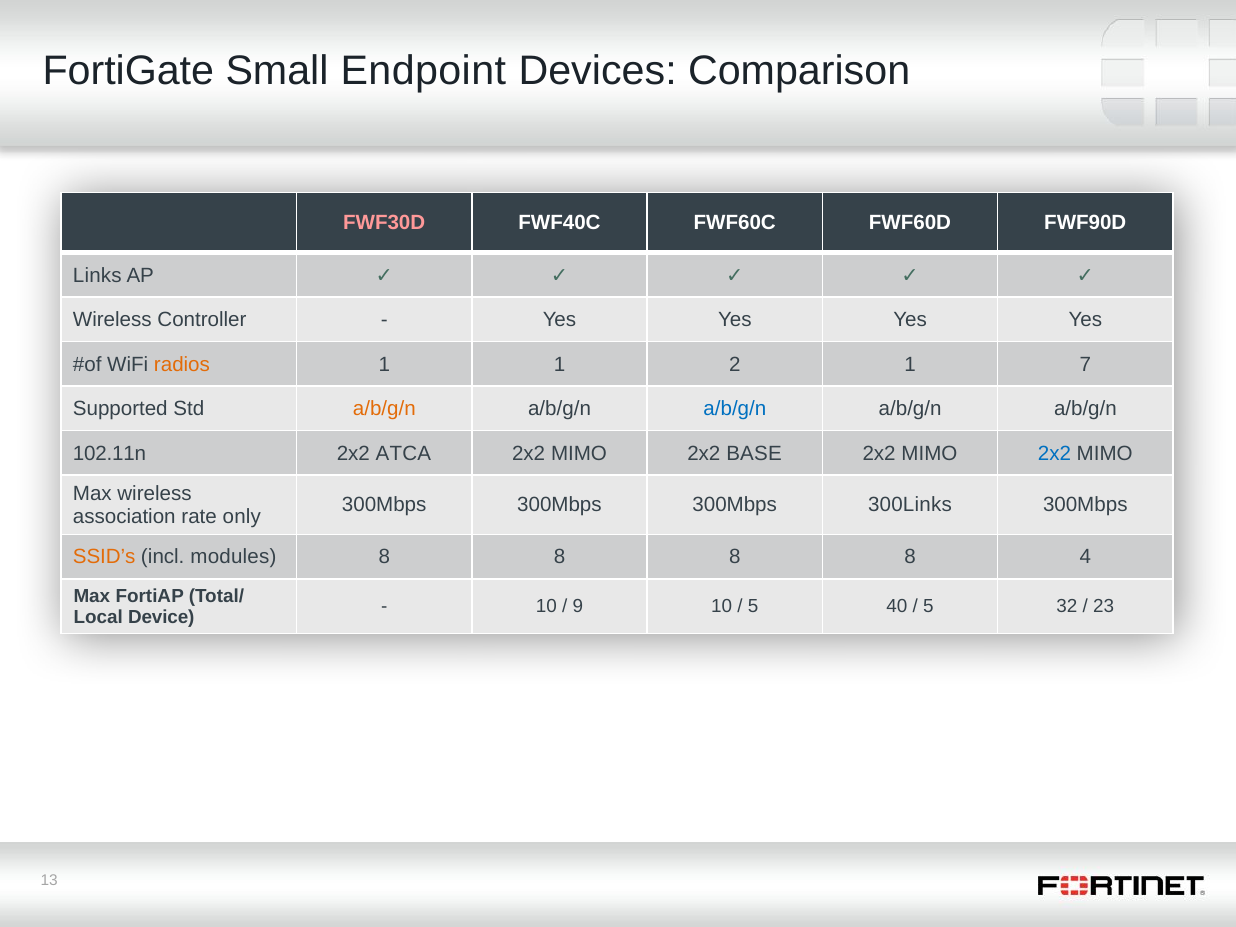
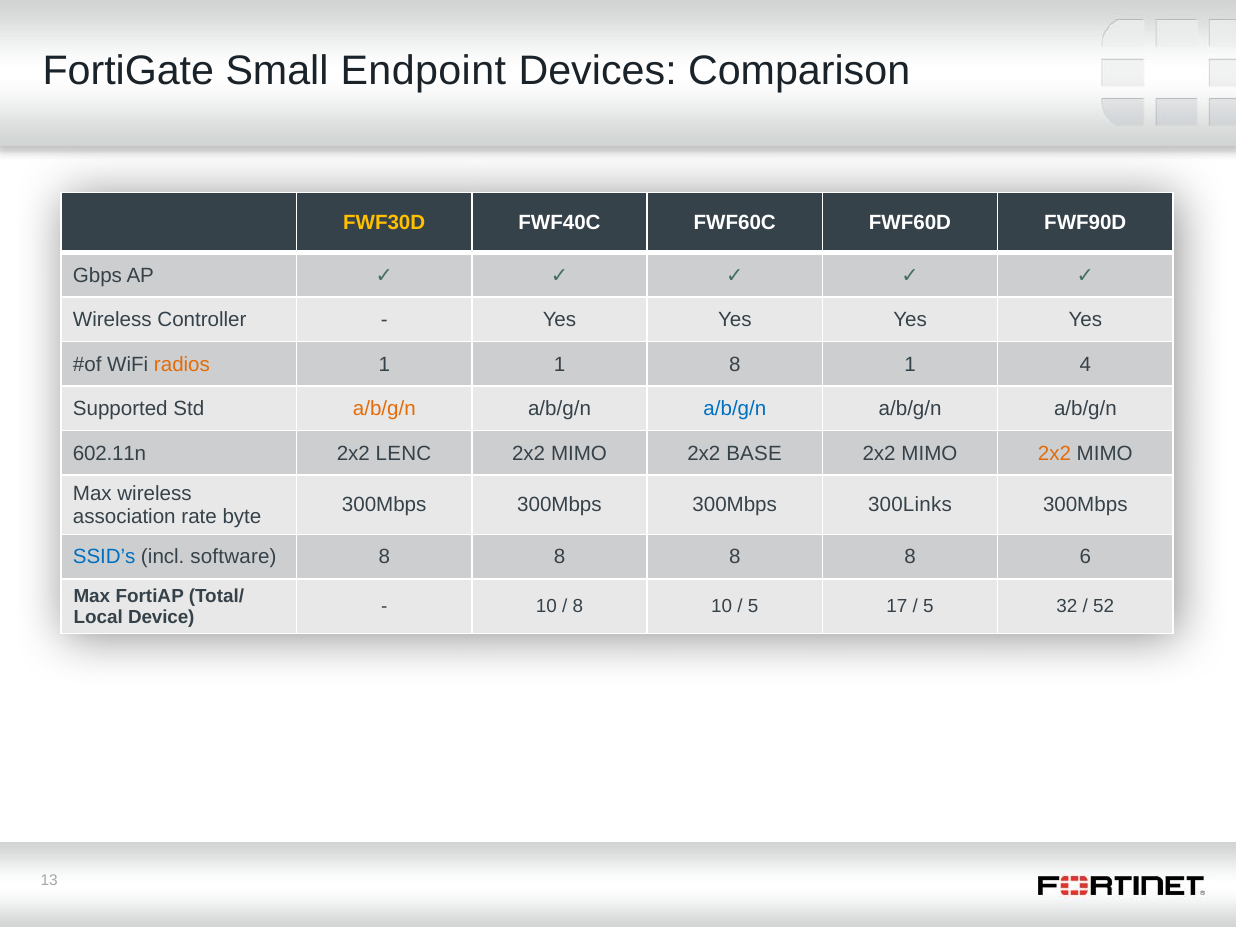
FWF30D colour: pink -> yellow (384, 223)
Links: Links -> Gbps (97, 275)
1 2: 2 -> 8 (735, 364)
7: 7 -> 4 (1085, 364)
102.11n: 102.11n -> 602.11n (109, 453)
ATCA: ATCA -> LENC (403, 453)
2x2 colour: blue -> orange (1054, 453)
only: only -> byte (242, 517)
SSID’s colour: orange -> blue (104, 557)
modules: modules -> software (233, 557)
4: 4 -> 6 (1085, 557)
9: 9 -> 8 (578, 607)
40: 40 -> 17 (897, 607)
23: 23 -> 52 (1104, 607)
